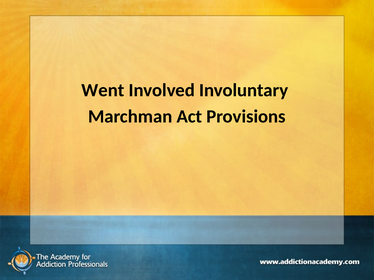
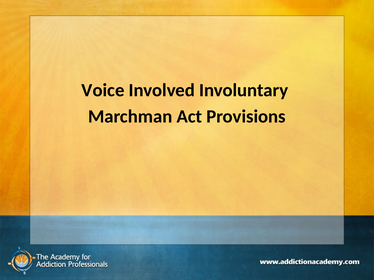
Went: Went -> Voice (103, 90)
